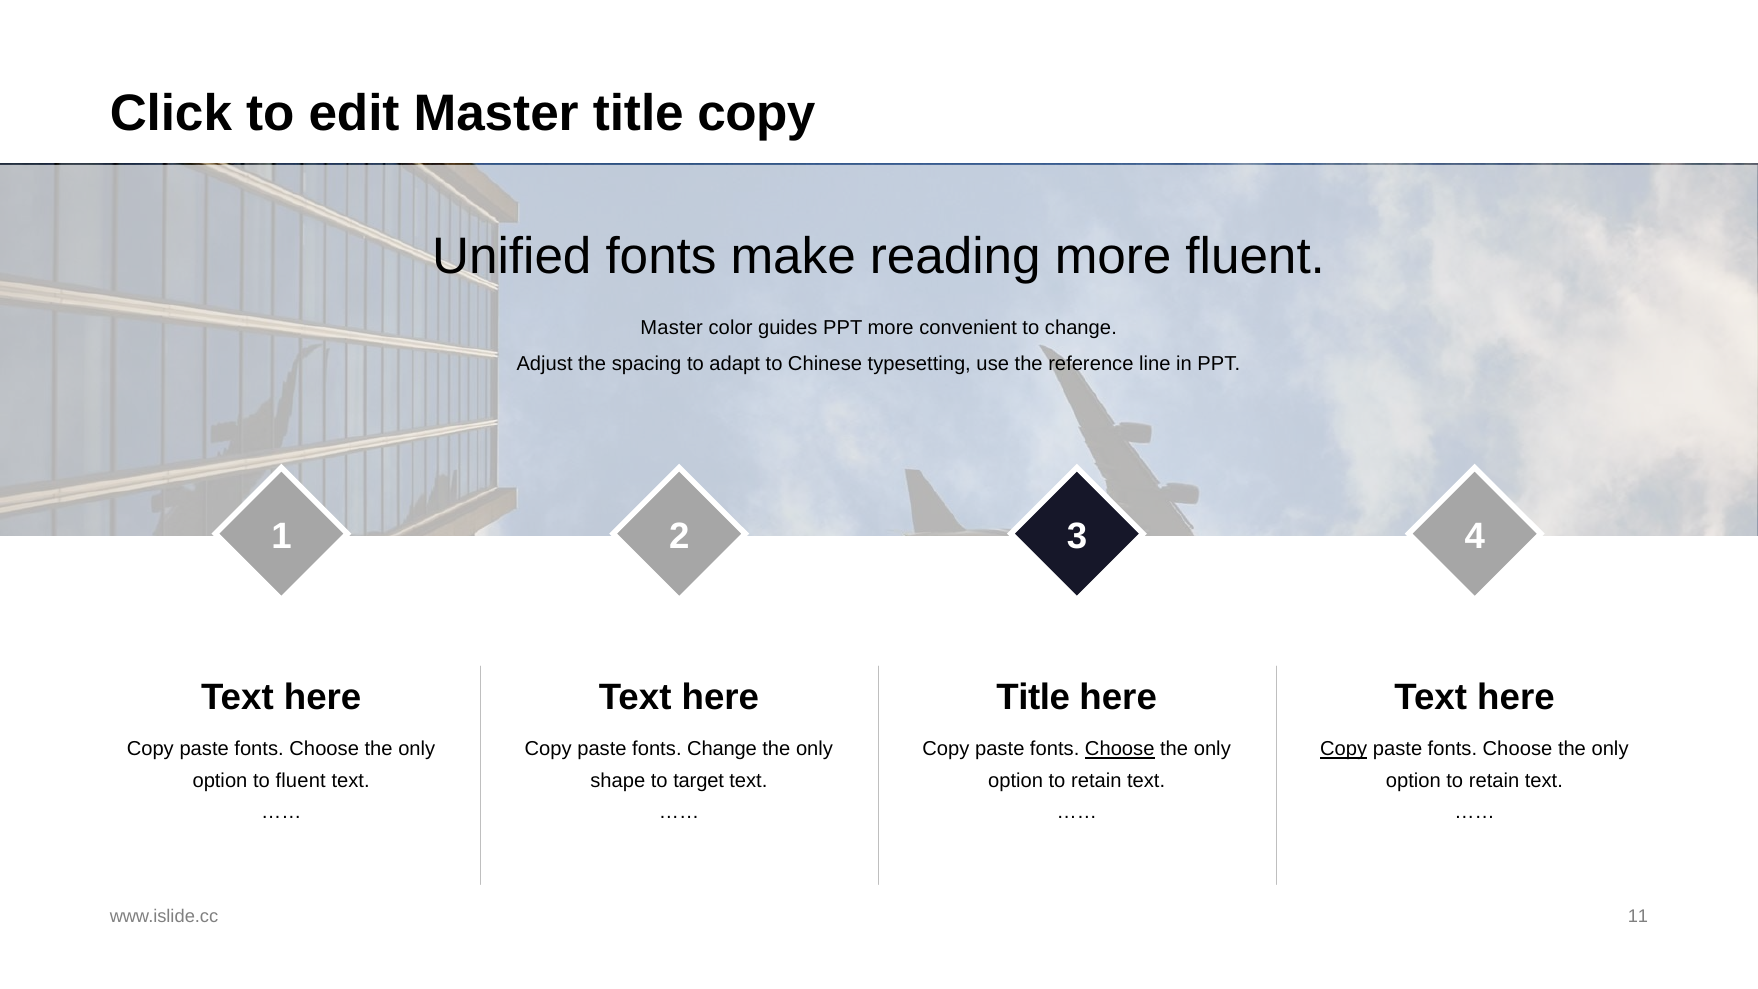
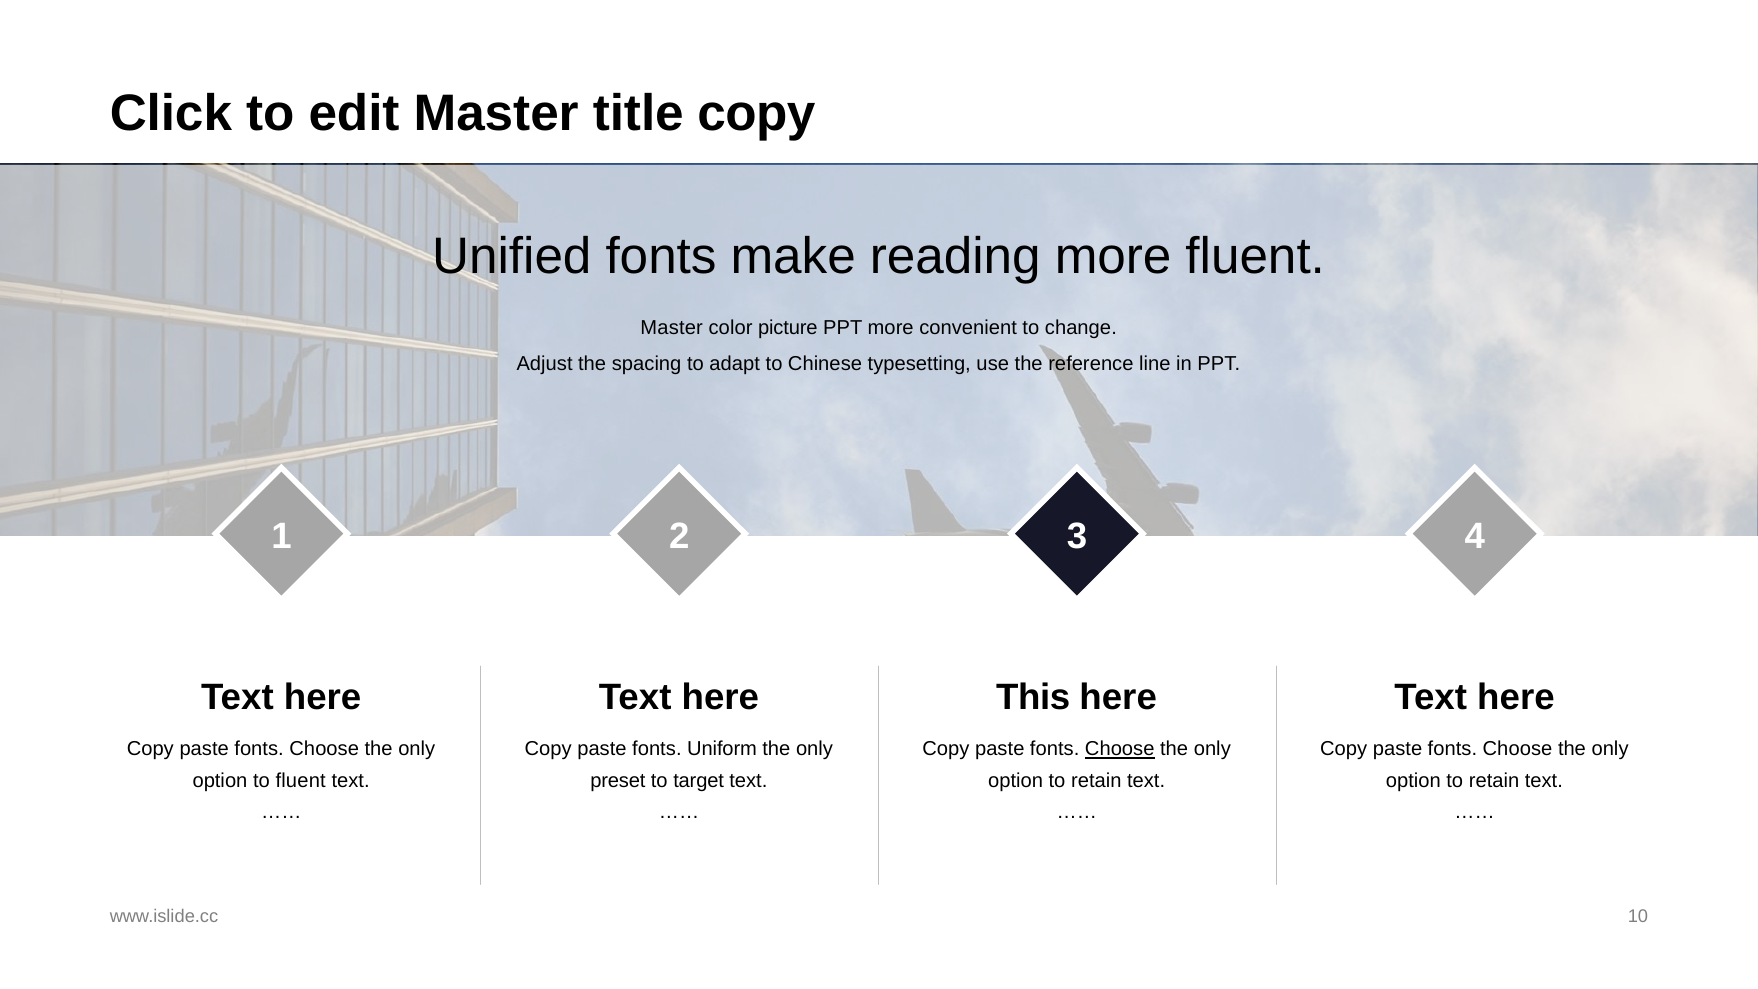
guides: guides -> picture (788, 327)
Title: Title -> This (1033, 697)
fonts Change: Change -> Uniform (722, 749)
Copy underline: present -> none (1344, 749)
shape: shape -> preset (618, 781)
11: 11 -> 10 (1638, 916)
